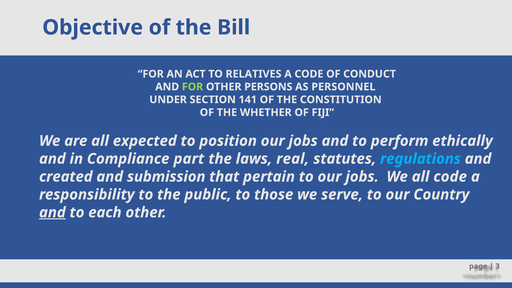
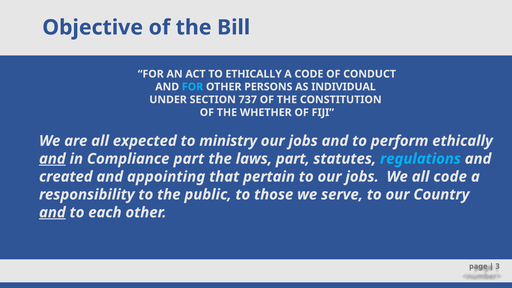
TO RELATIVES: RELATIVES -> ETHICALLY (254, 74)
FOR colour: light green -> light blue (193, 87)
PERSONNEL: PERSONNEL -> INDIVIDUAL (344, 87)
141: 141 -> 737 (248, 100)
position: position -> ministry (228, 141)
and underline: none -> present (52, 159)
laws real: real -> part (293, 159)
submission: submission -> appointing (166, 177)
